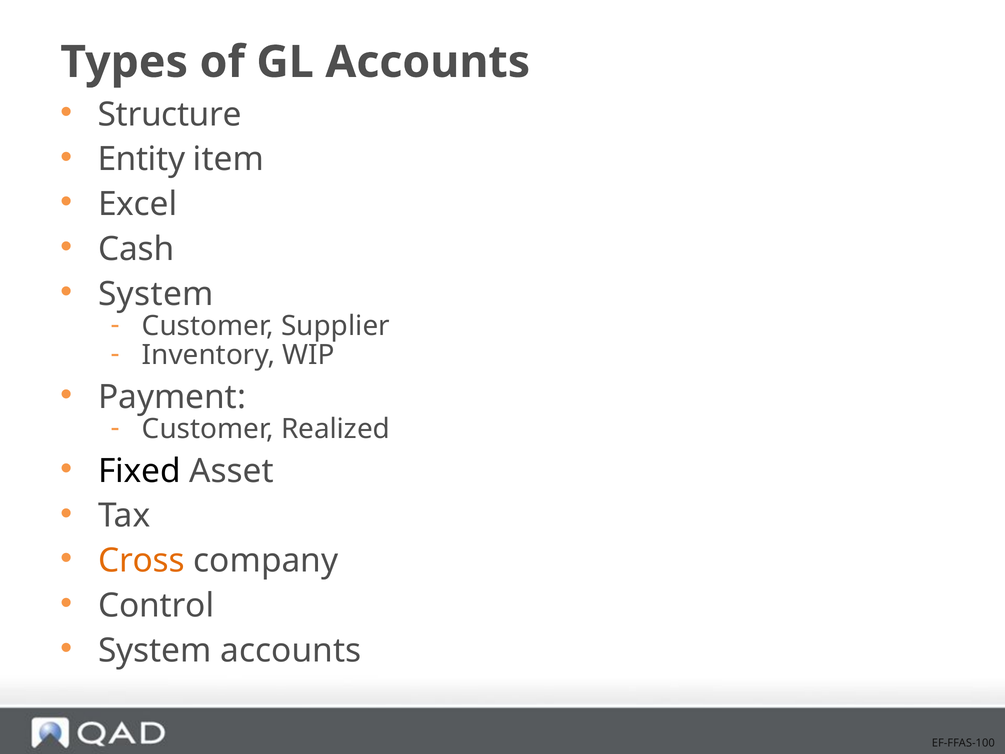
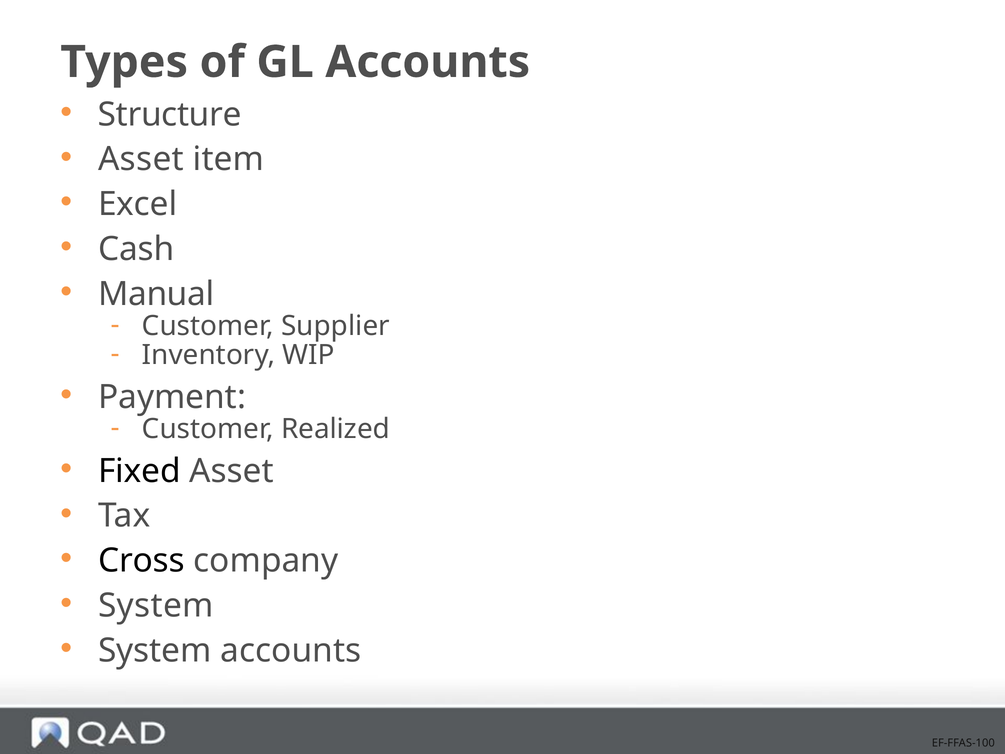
Entity: Entity -> Asset (141, 159)
System: System -> Manual (156, 294)
Cross colour: orange -> black (141, 561)
Control: Control -> System (156, 605)
